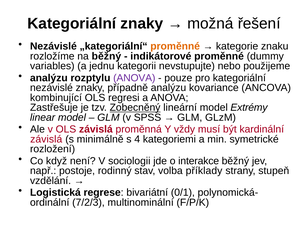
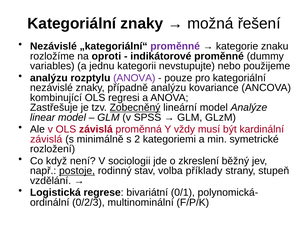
proměnné colour: orange -> purple (175, 46)
na běžný: běžný -> oproti (106, 56)
Extrémy: Extrémy -> Analýze (249, 108)
4: 4 -> 2 (137, 139)
interakce: interakce -> zkreslení (199, 161)
postoje underline: none -> present (77, 171)
7/2/3: 7/2/3 -> 0/2/3 (88, 202)
